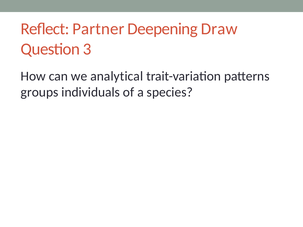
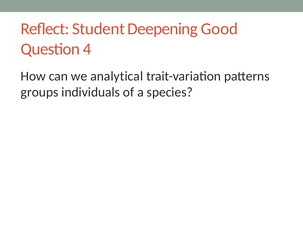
Partner: Partner -> Student (99, 29)
Draw: Draw -> Good (219, 29)
3: 3 -> 4 (87, 49)
